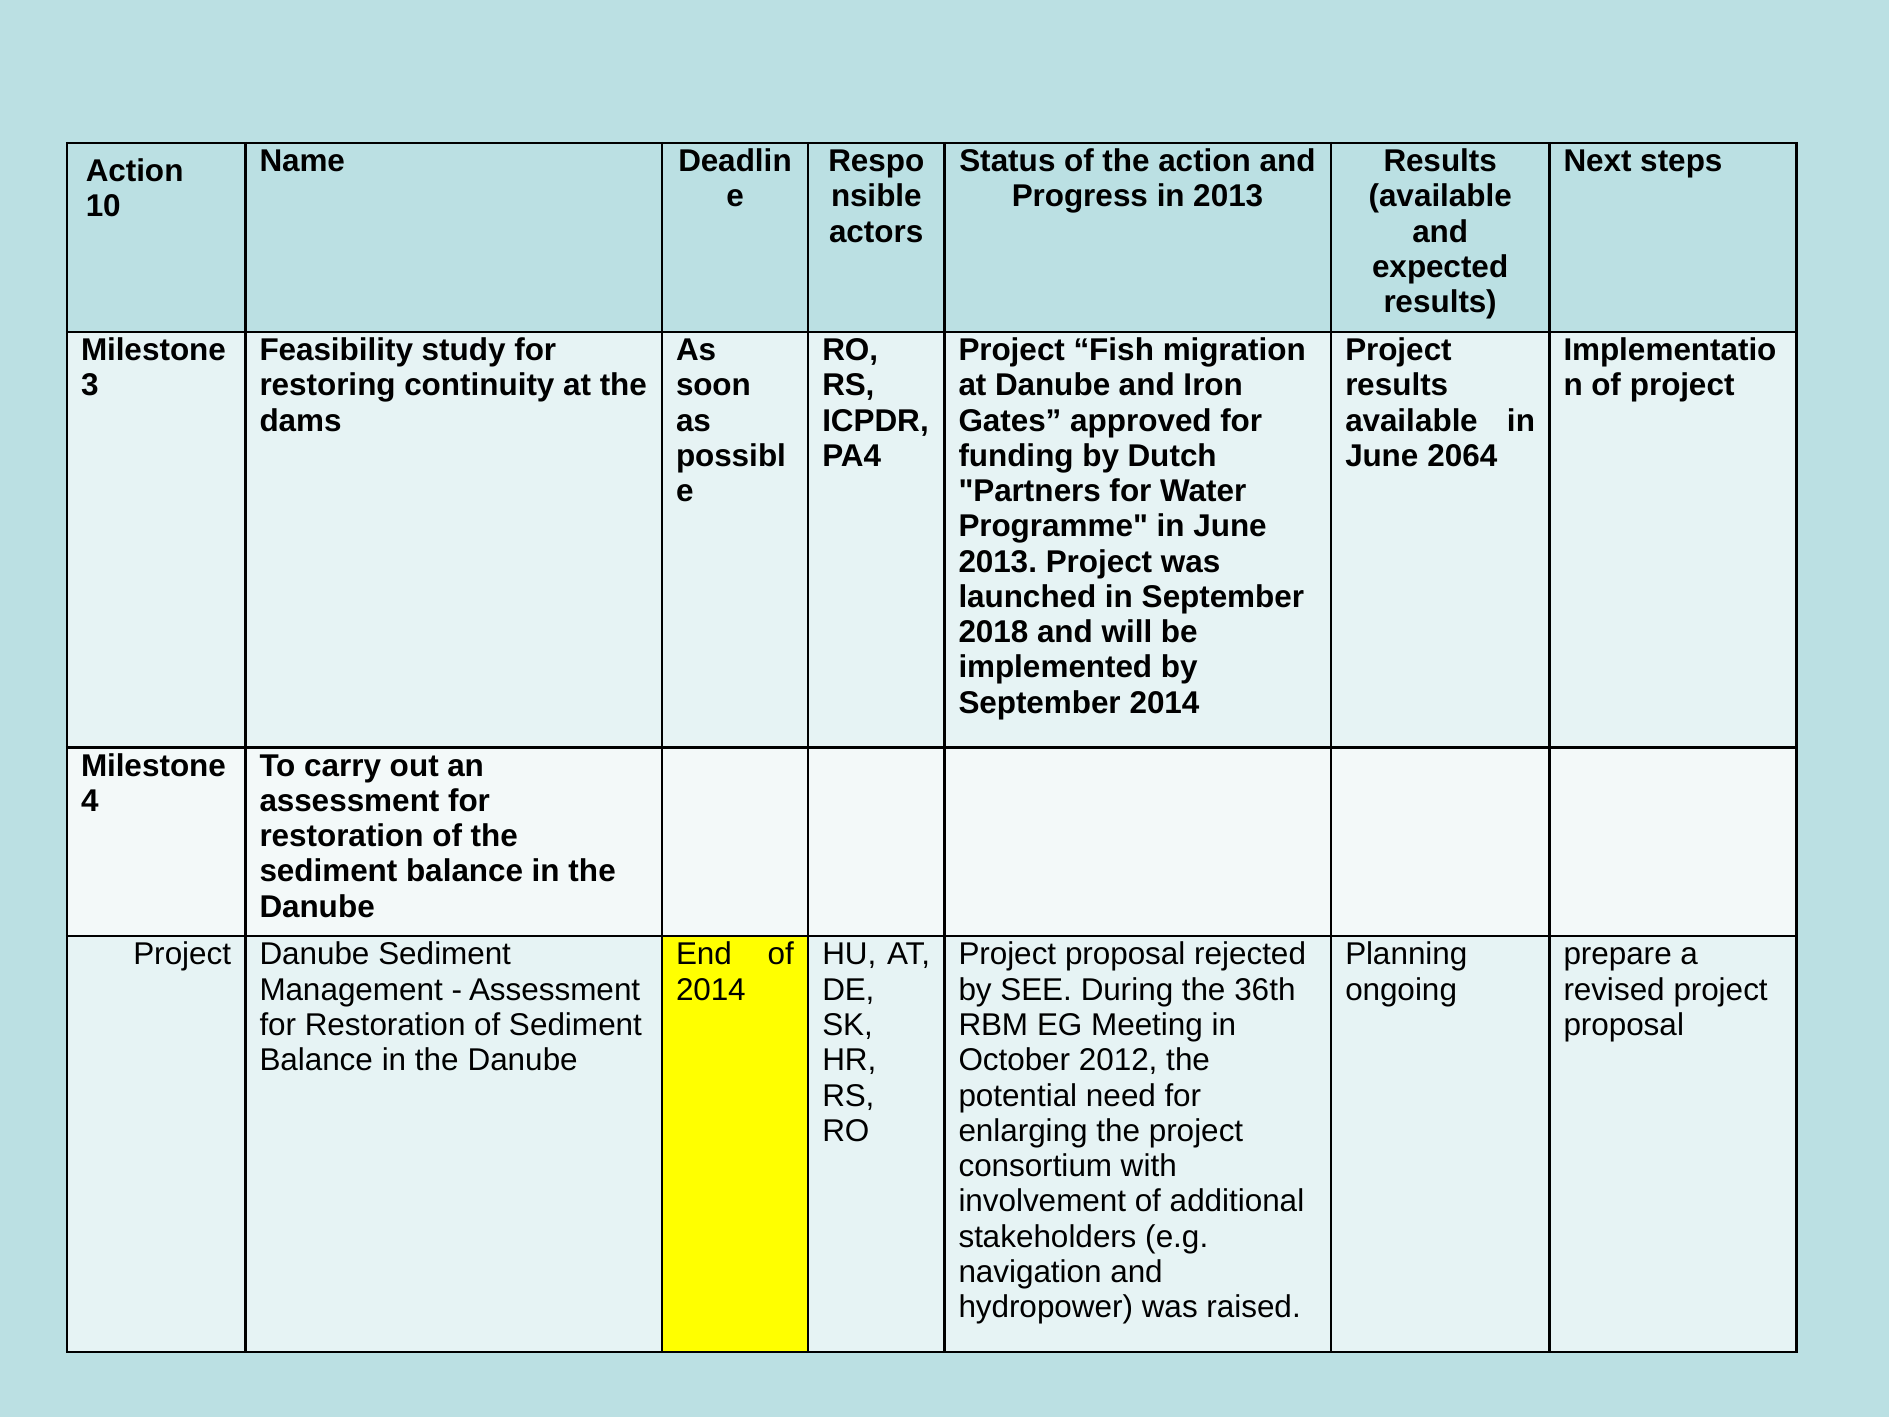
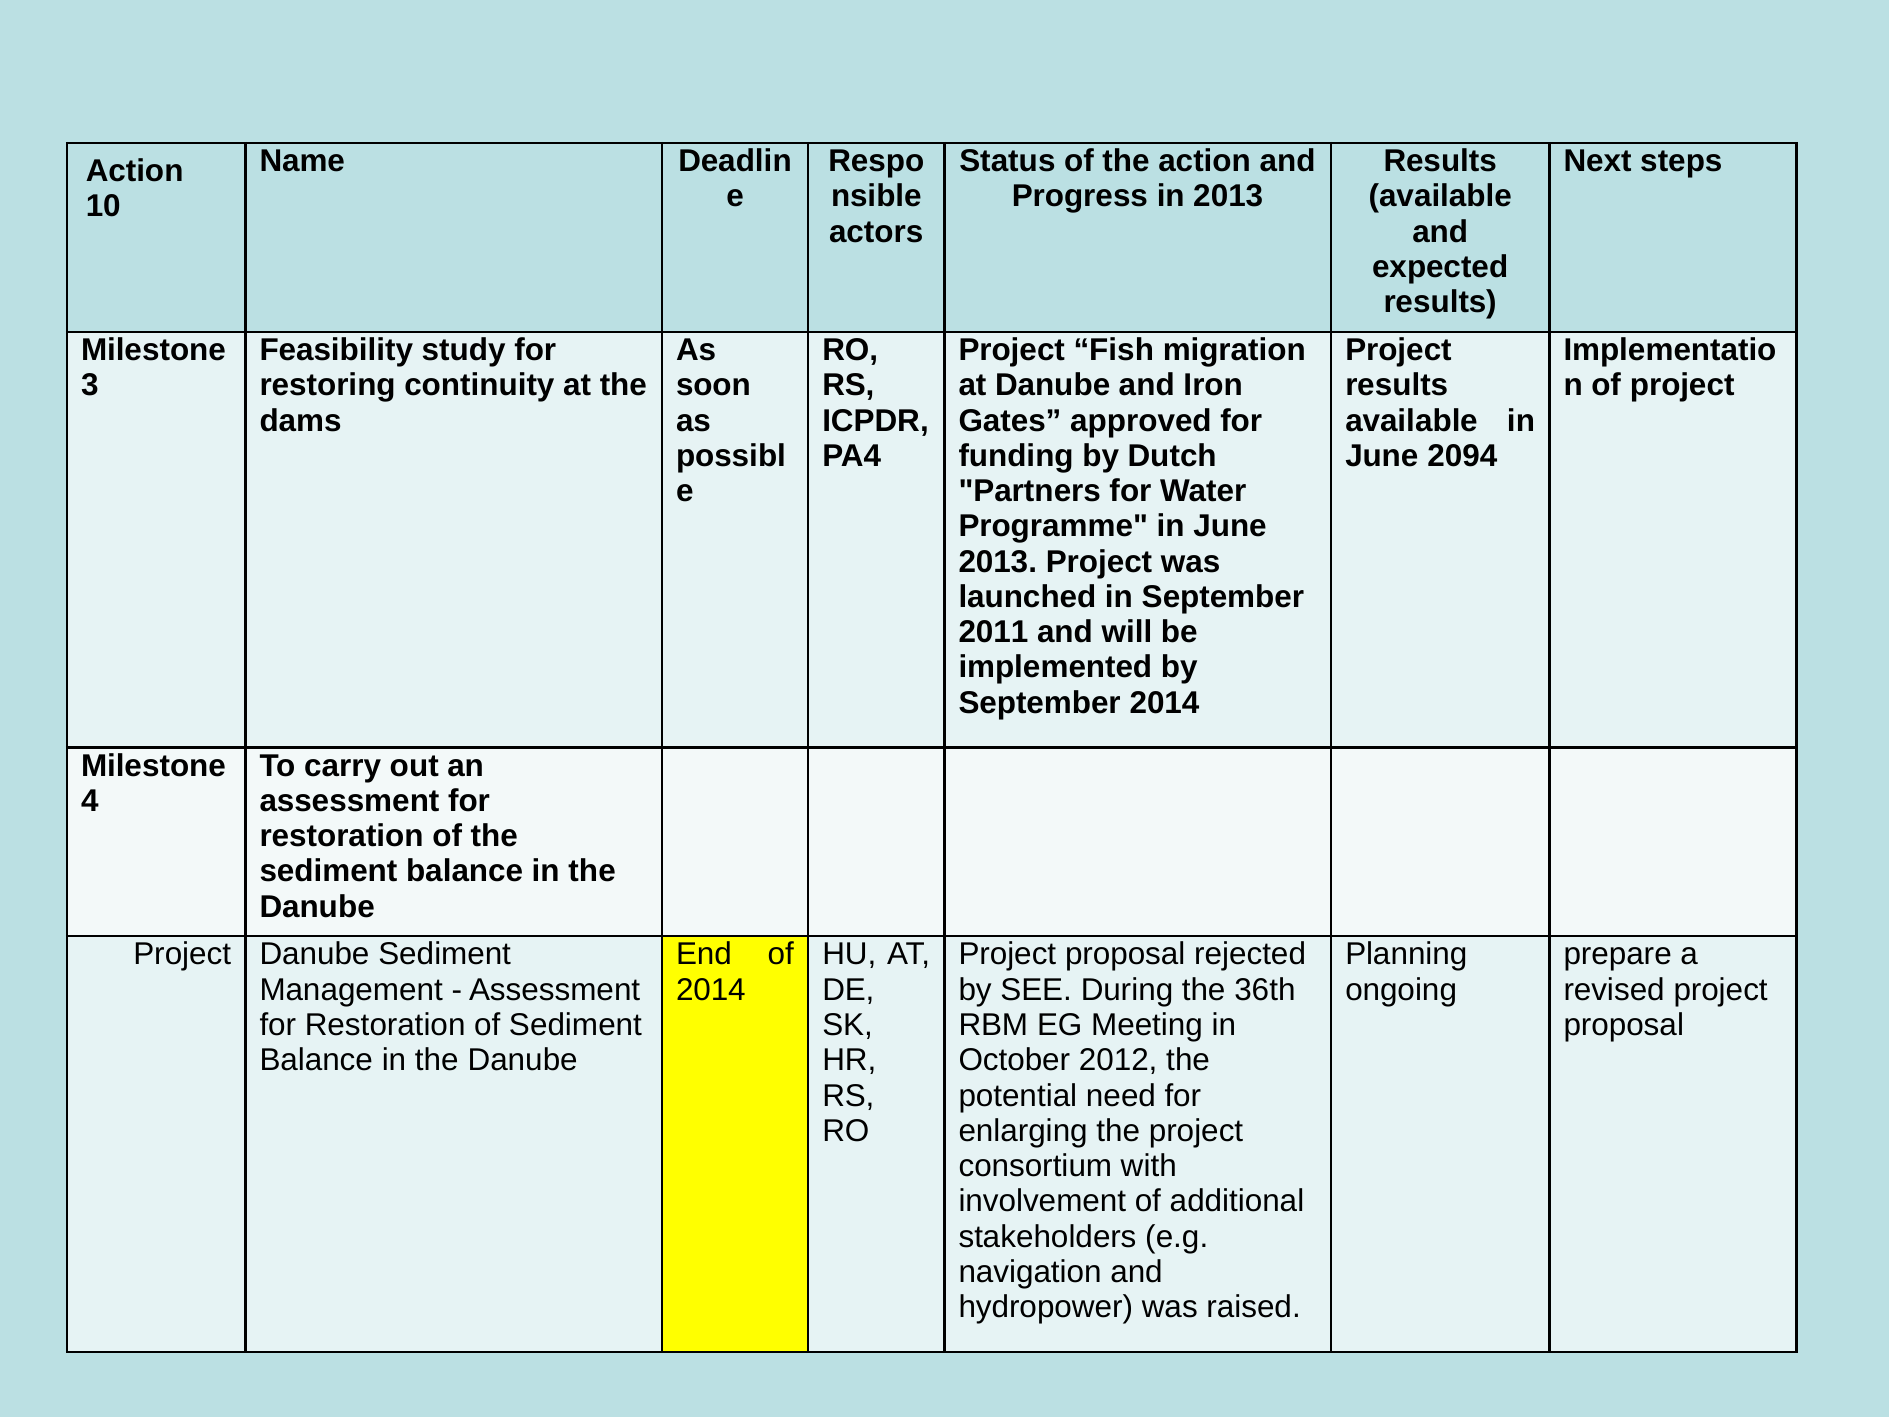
2064: 2064 -> 2094 (1462, 456)
2018: 2018 -> 2011 (993, 632)
